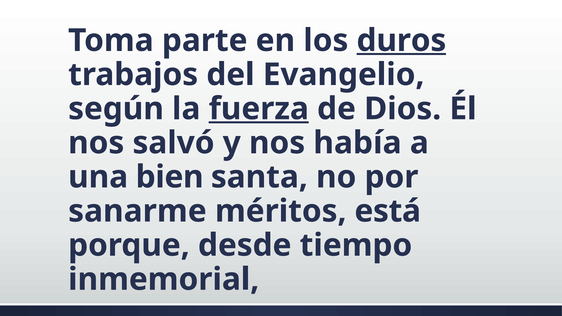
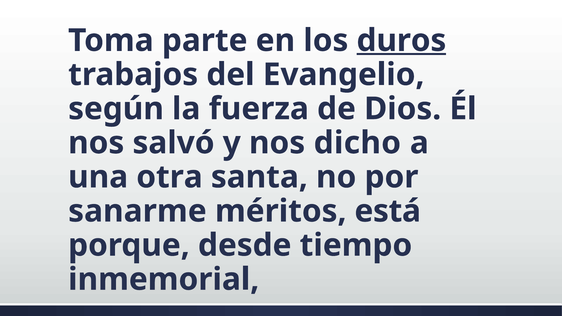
fuerza underline: present -> none (259, 109)
había: había -> dicho (357, 143)
bien: bien -> otra (170, 177)
